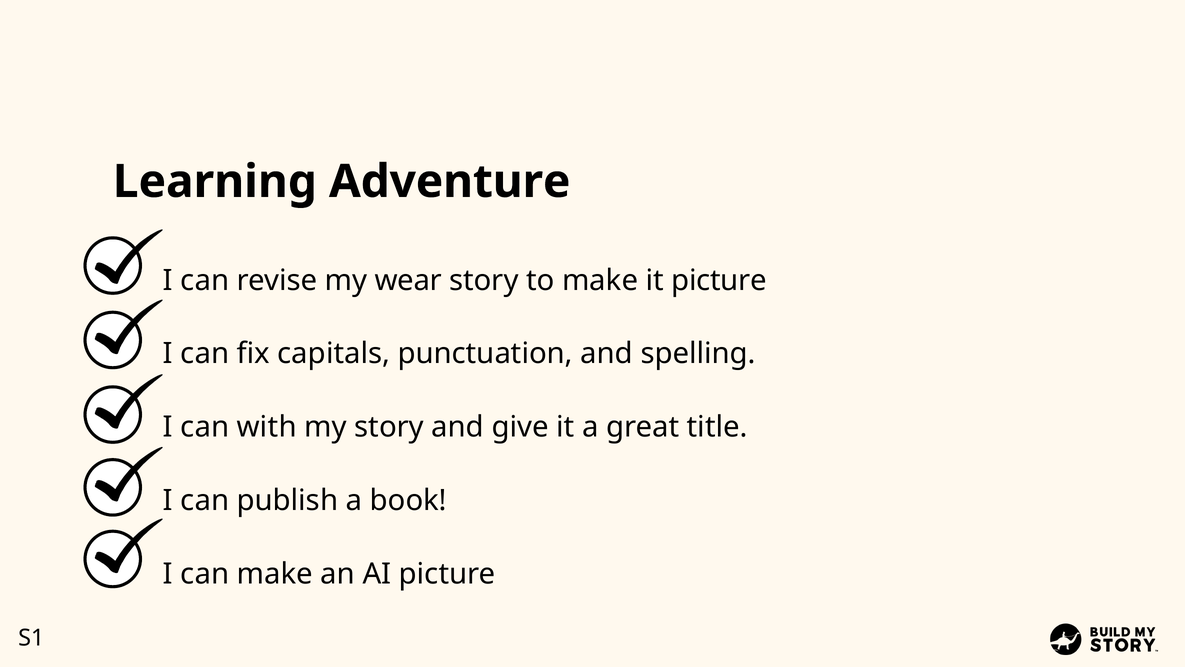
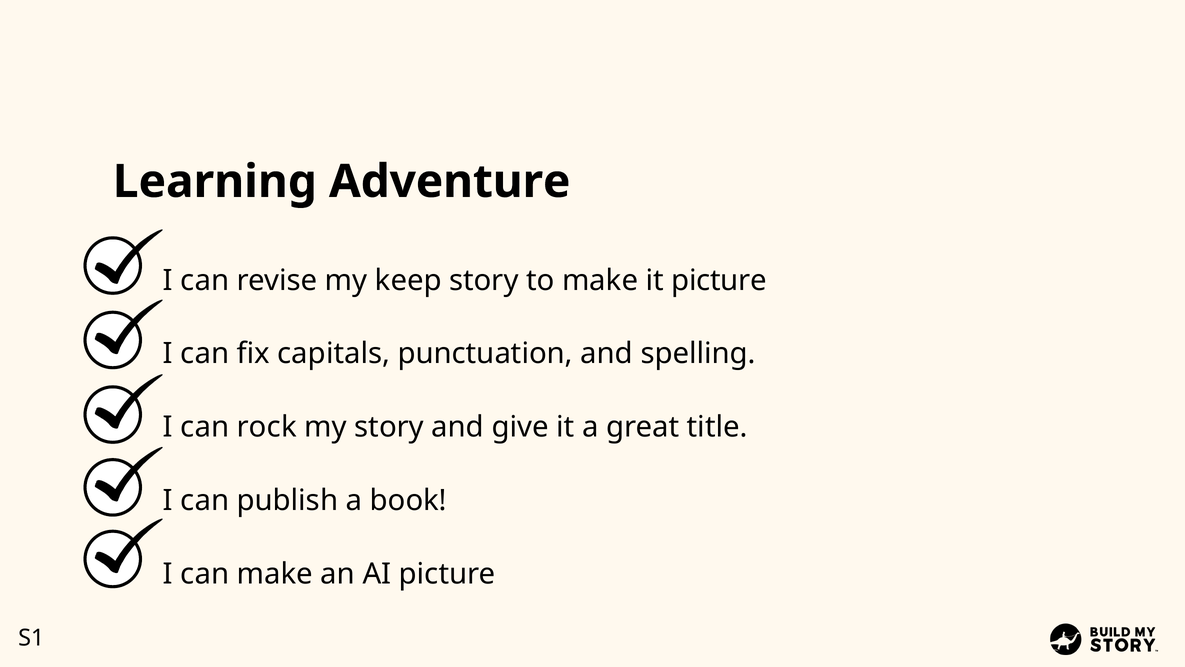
wear: wear -> keep (408, 280)
with: with -> rock (267, 427)
